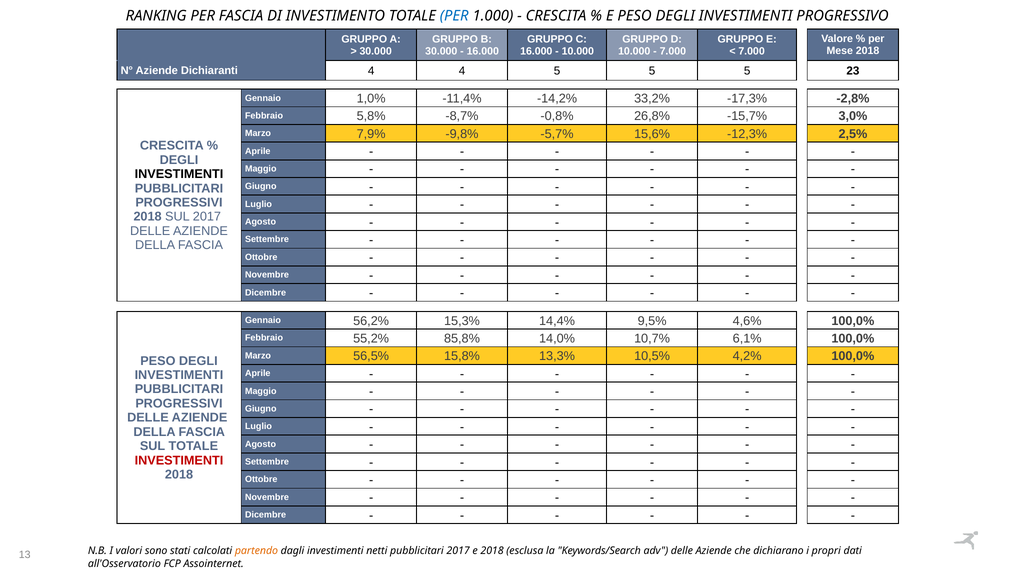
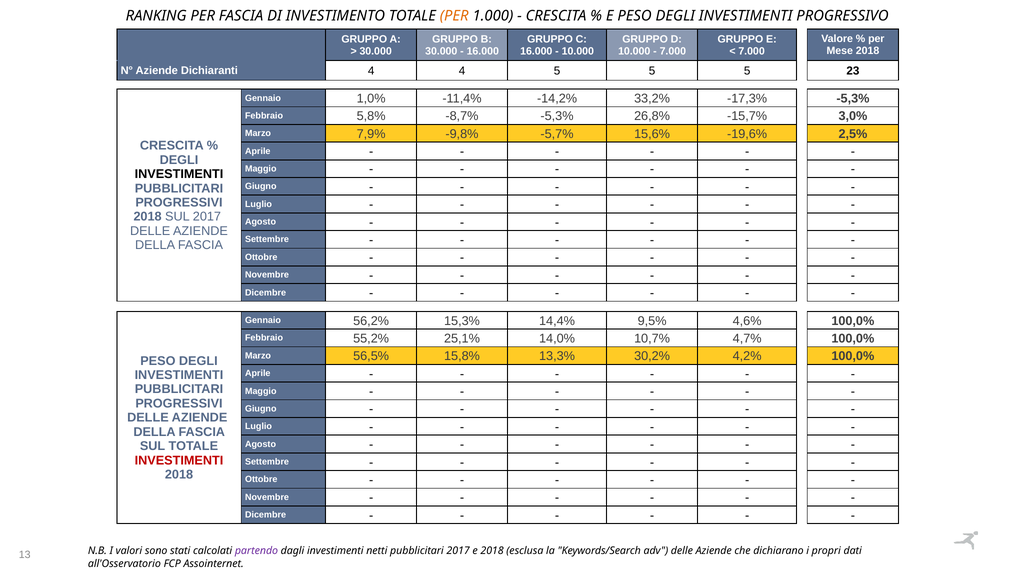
PER colour: blue -> orange (454, 16)
-17,3% -2,8%: -2,8% -> -5,3% (853, 99)
-8,7% -0,8%: -0,8% -> -5,3% (557, 116)
-12,3%: -12,3% -> -19,6% (747, 134)
85,8%: 85,8% -> 25,1% (462, 338)
6,1%: 6,1% -> 4,7% (747, 338)
10,5%: 10,5% -> 30,2% (652, 356)
partendo colour: orange -> purple (256, 551)
